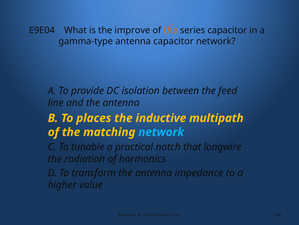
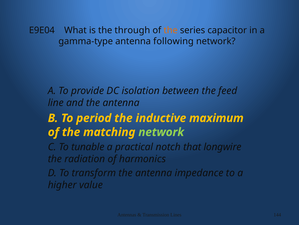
improve: improve -> through (132, 30)
antenna capacitor: capacitor -> following (173, 41)
places: places -> period (94, 118)
multipath: multipath -> maximum (216, 118)
network colour: light blue -> light green (161, 132)
